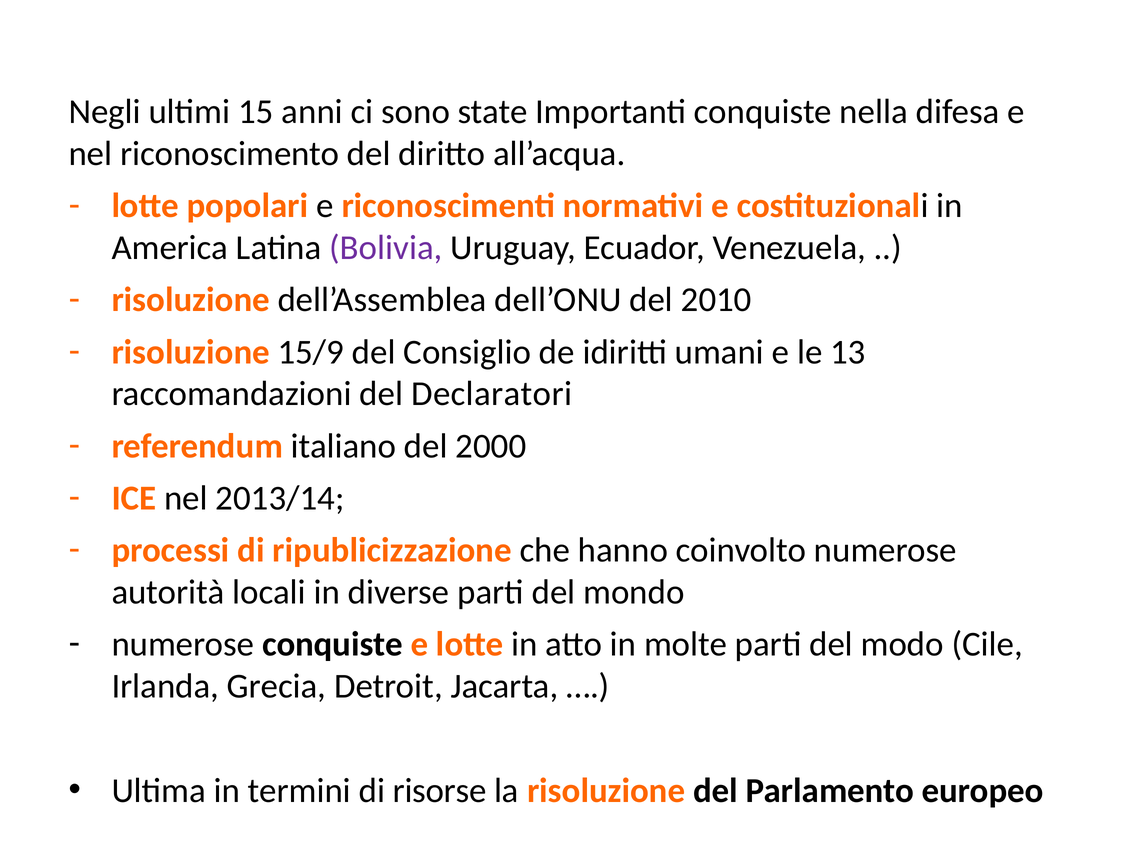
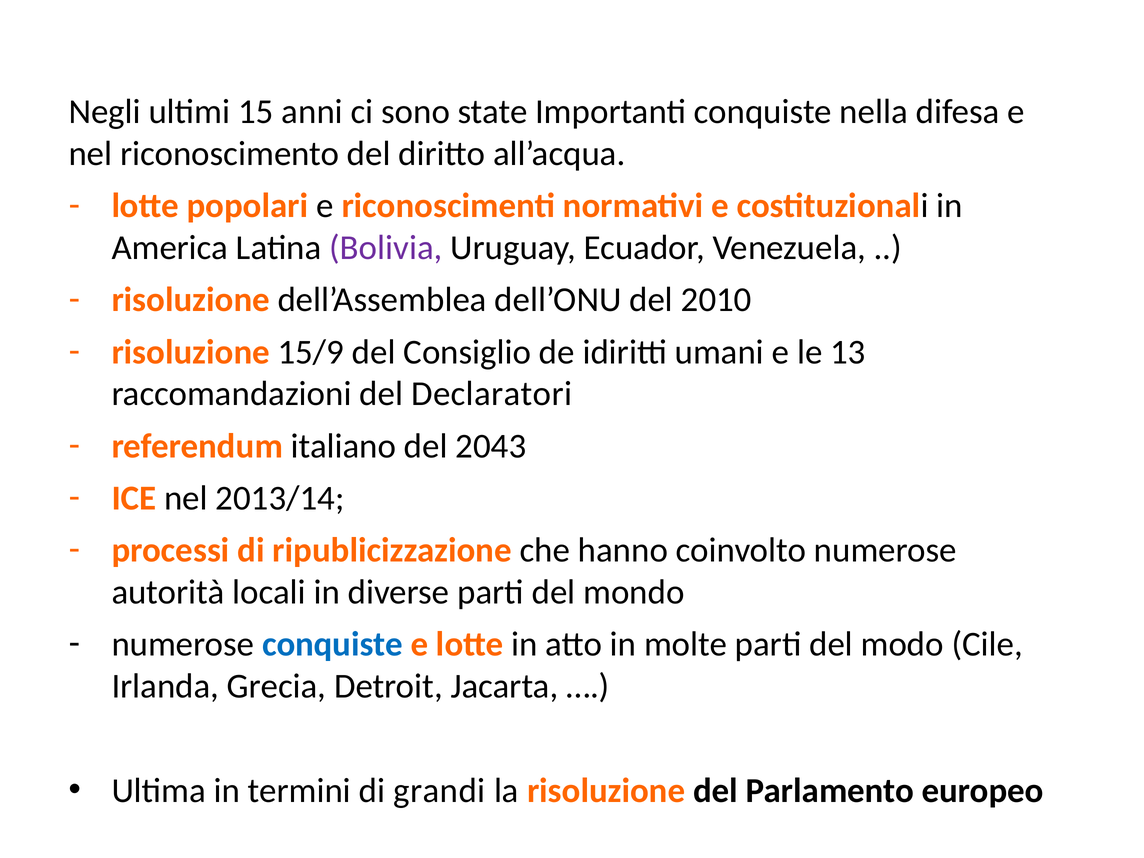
2000: 2000 -> 2043 (491, 446)
conquiste colour: black -> blue (333, 644)
risorse: risorse -> grandi (439, 790)
